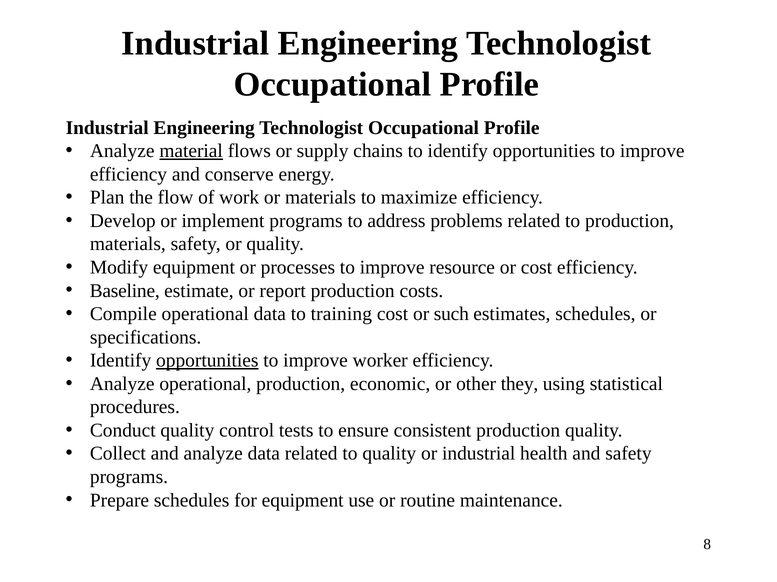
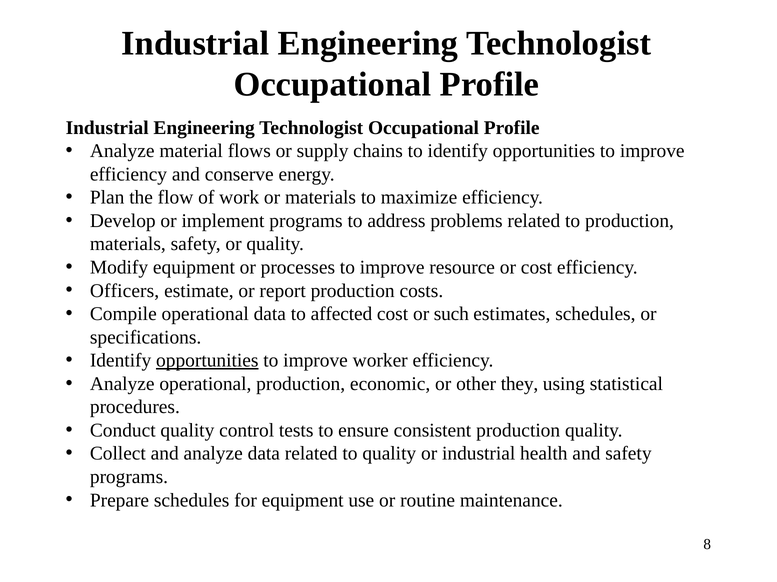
material underline: present -> none (191, 151)
Baseline: Baseline -> Officers (125, 291)
training: training -> affected (341, 314)
